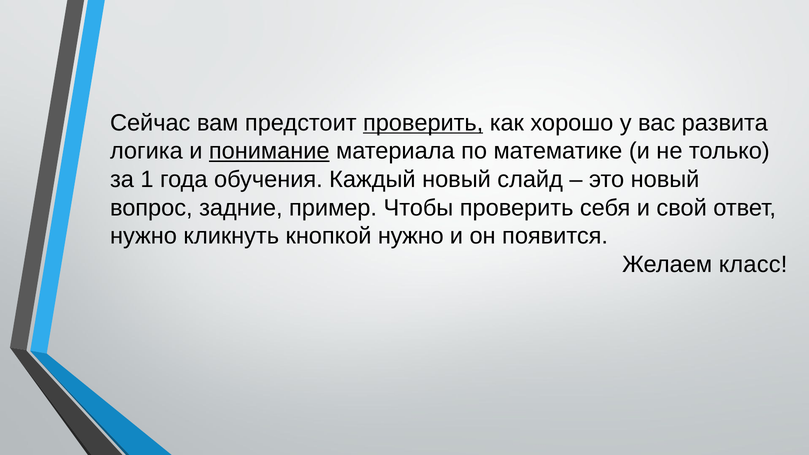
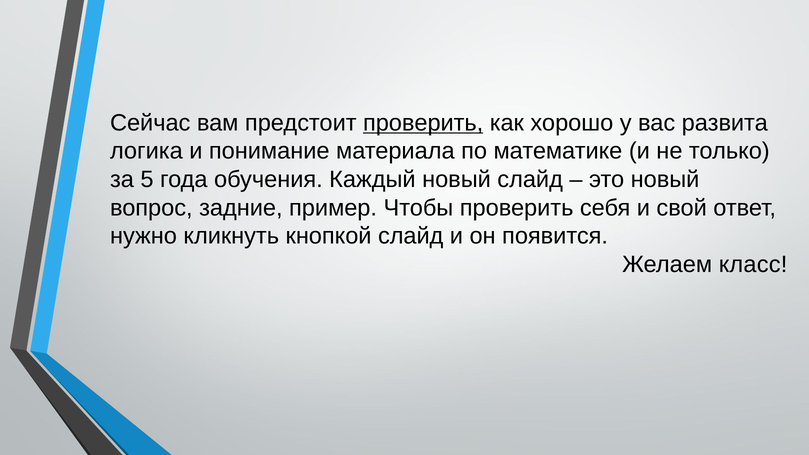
понимание underline: present -> none (269, 151)
1: 1 -> 5 (147, 180)
кнопкой нужно: нужно -> слайд (411, 236)
